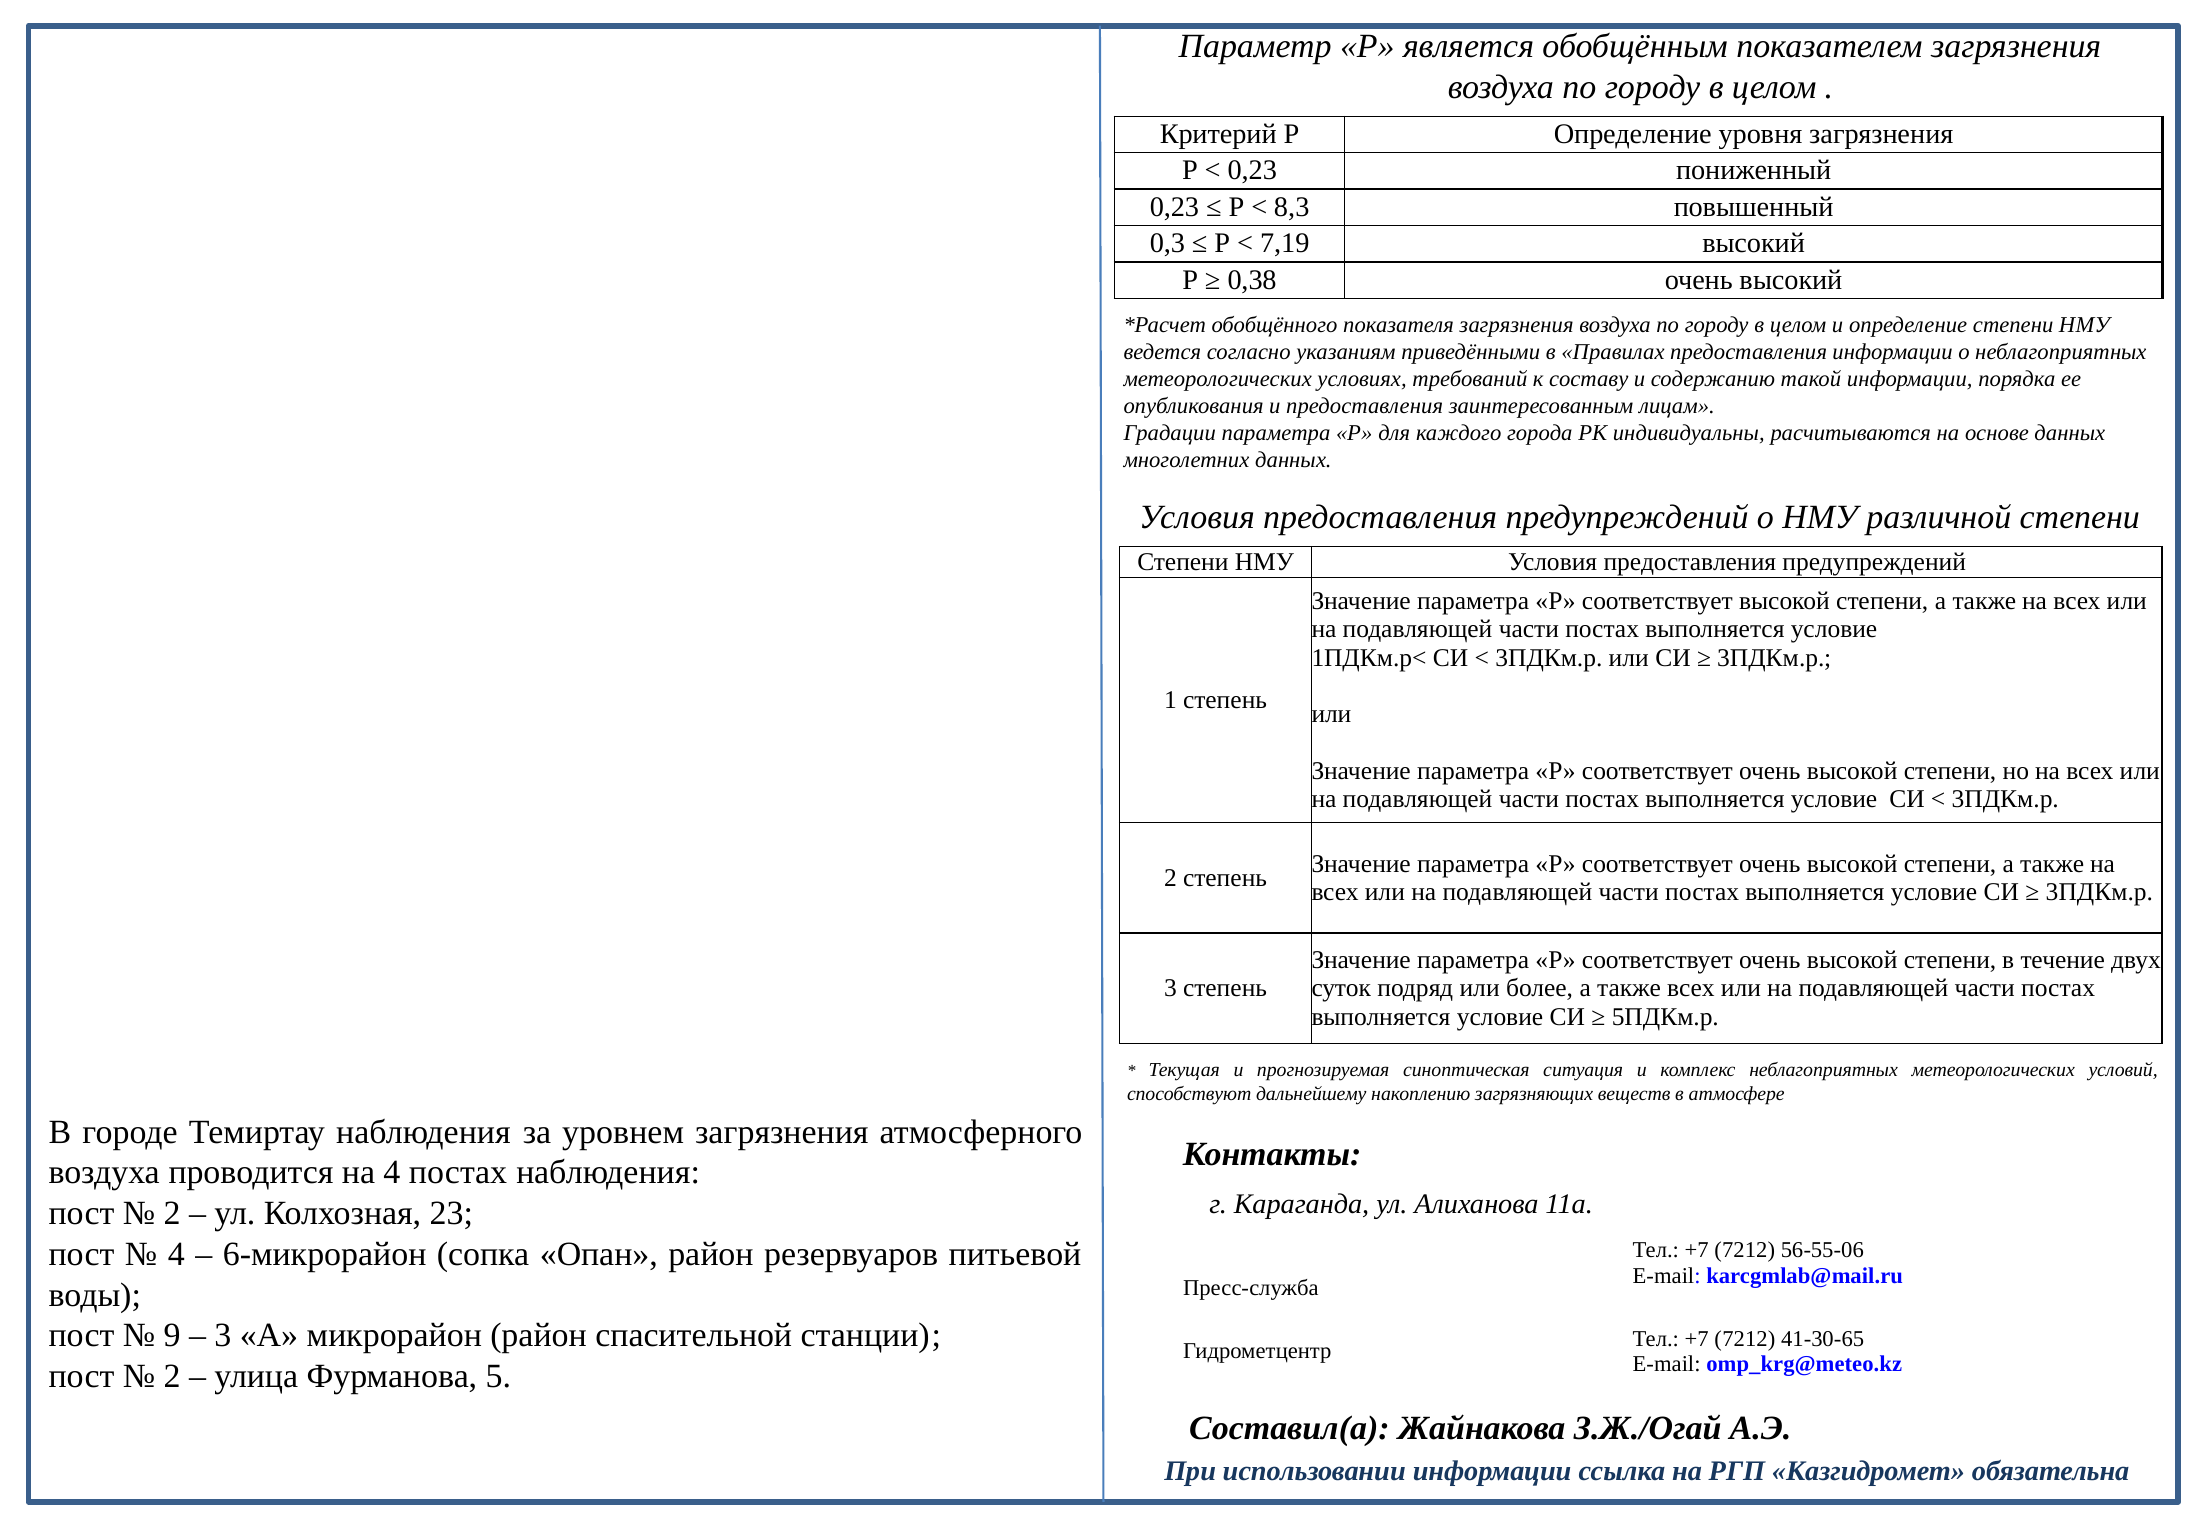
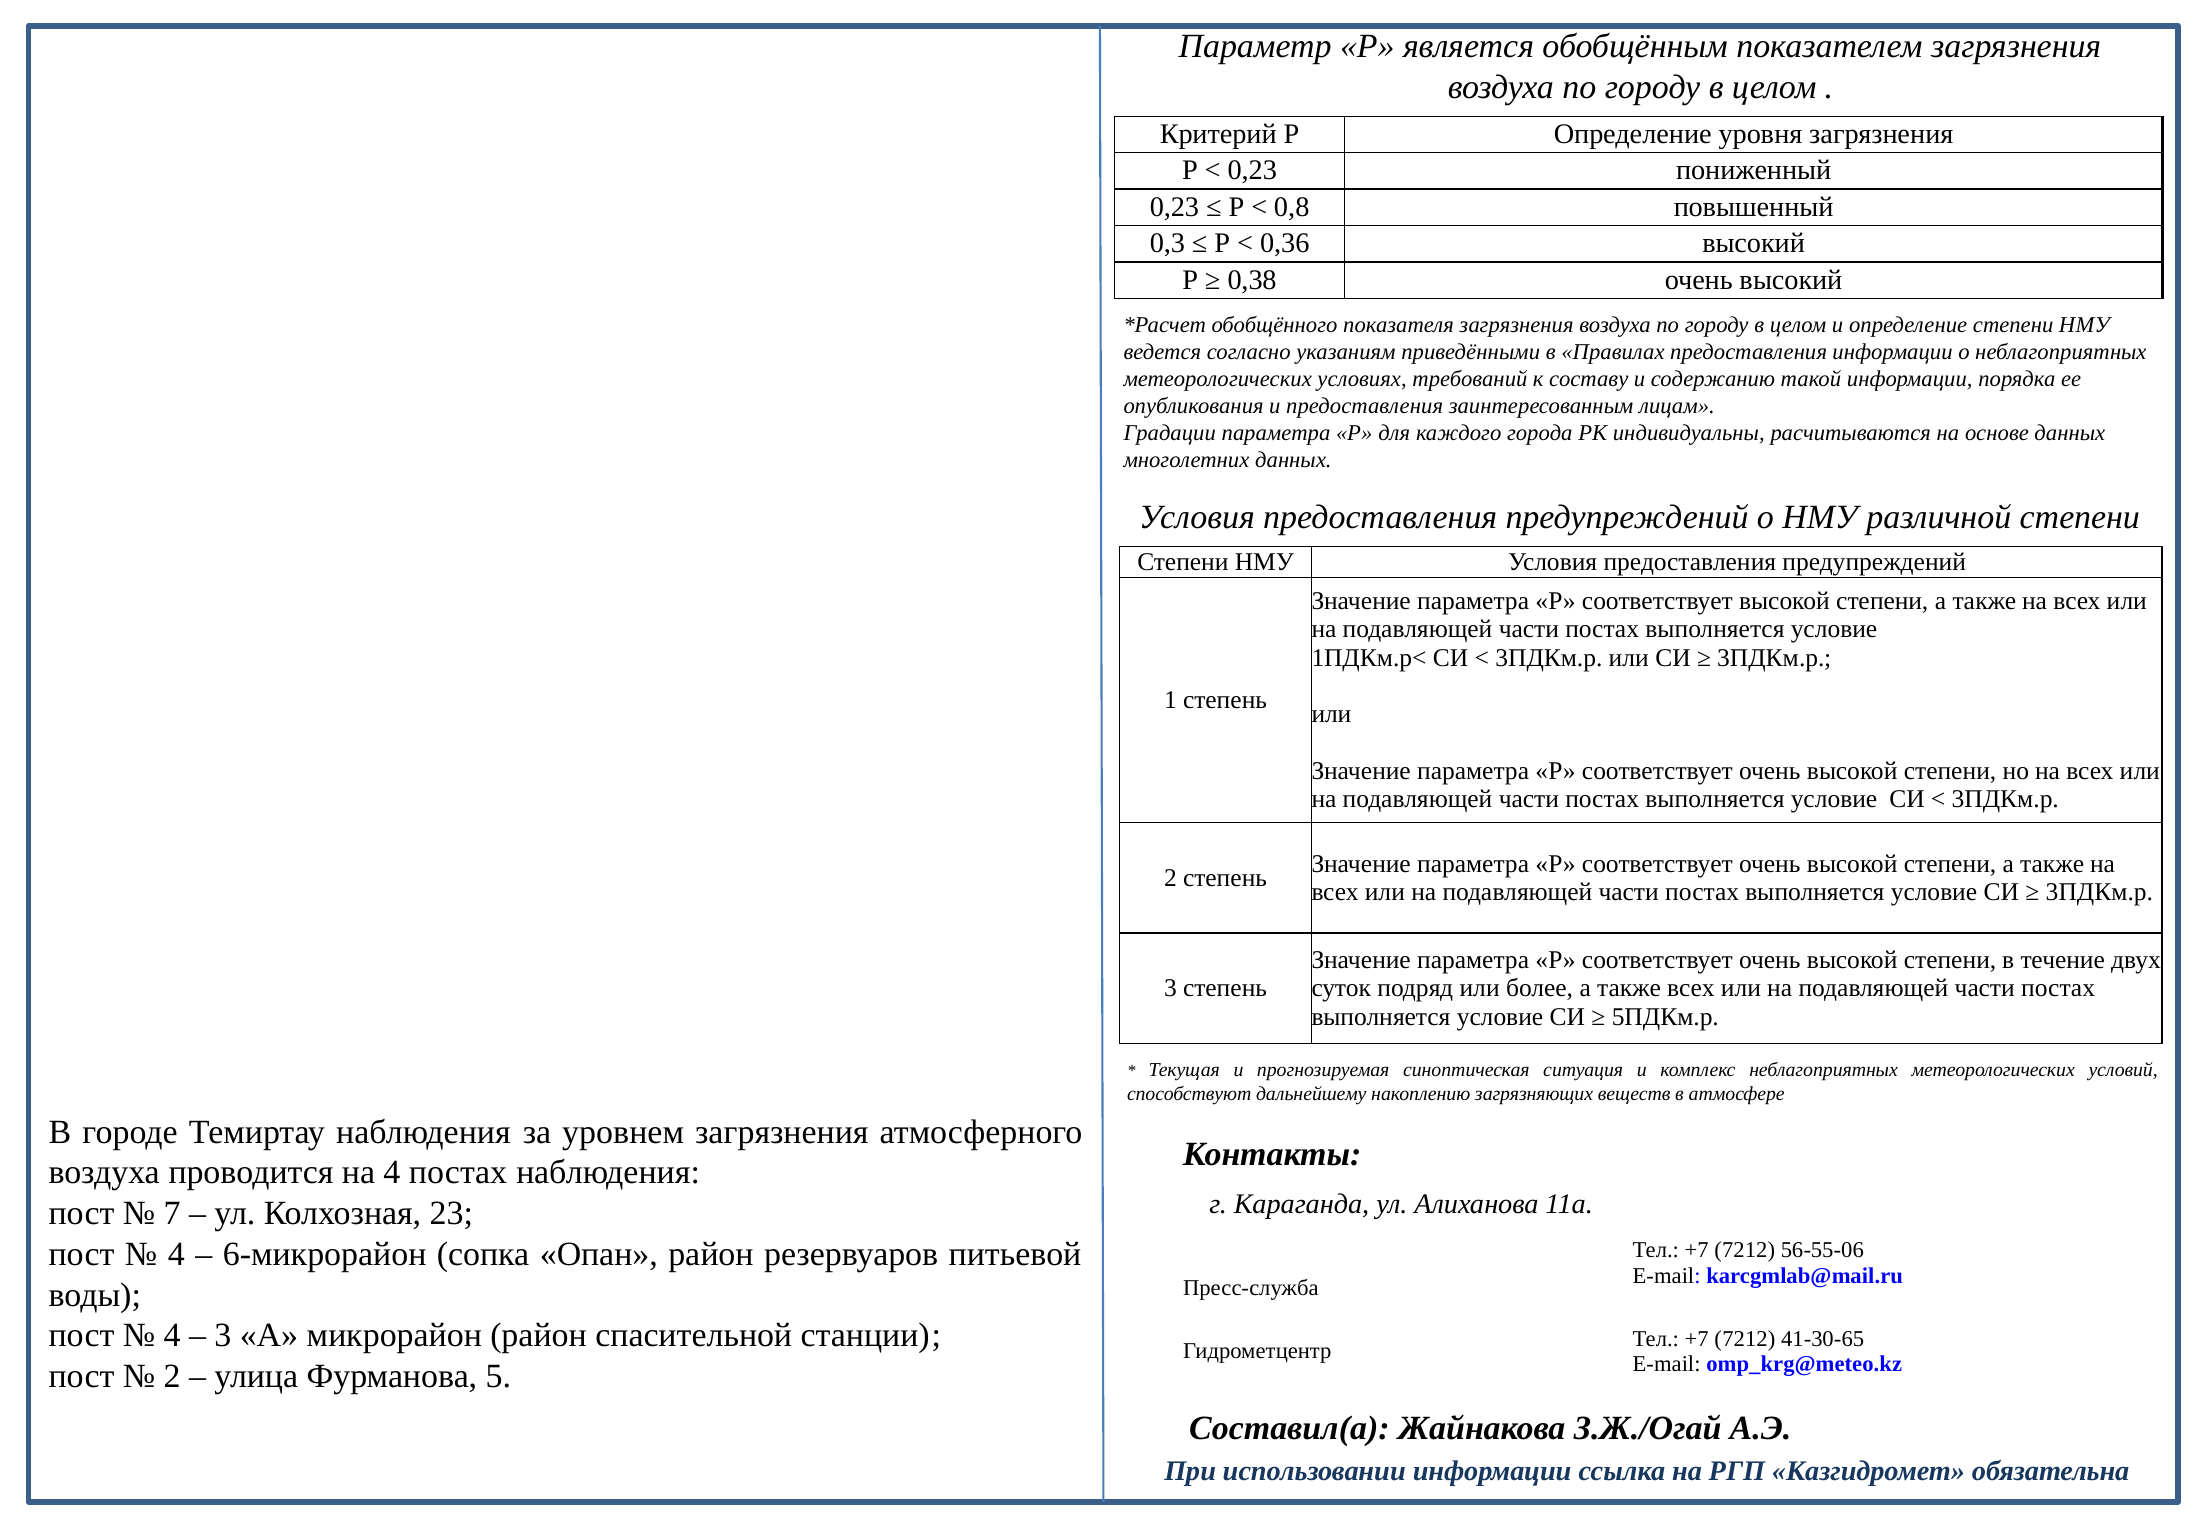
8,3: 8,3 -> 0,8 (1292, 207)
7,19: 7,19 -> 0,36 (1285, 243)
2: 2 -> 7 (172, 1213)
9: 9 -> 4 (172, 1336)
